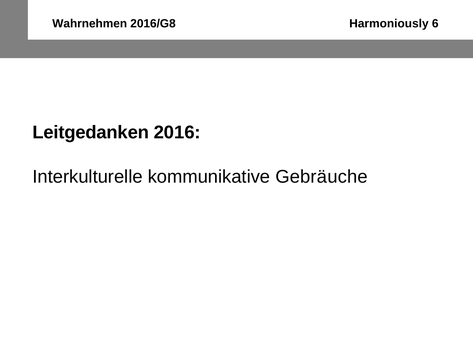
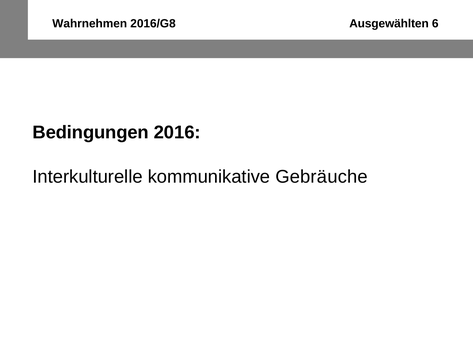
Harmoniously: Harmoniously -> Ausgewählten (389, 24)
Leitgedanken: Leitgedanken -> Bedingungen (91, 132)
